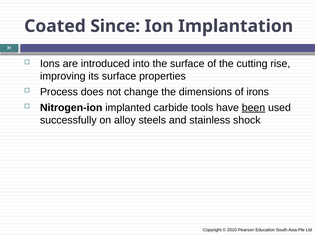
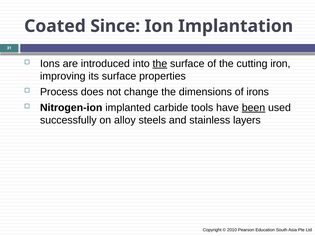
the underline: none -> present (160, 64)
rise: rise -> iron (280, 64)
shock: shock -> layers (247, 120)
